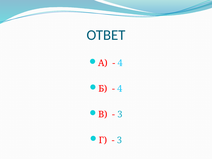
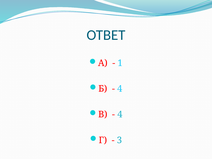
4: 4 -> 1 (120, 63)
3: 3 -> 4 (120, 114)
